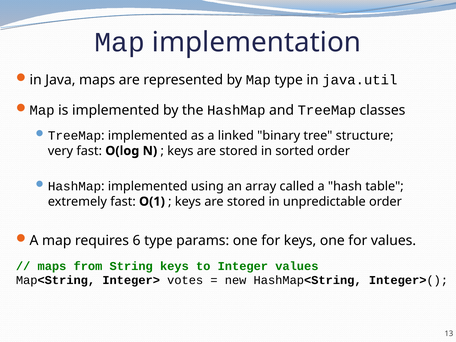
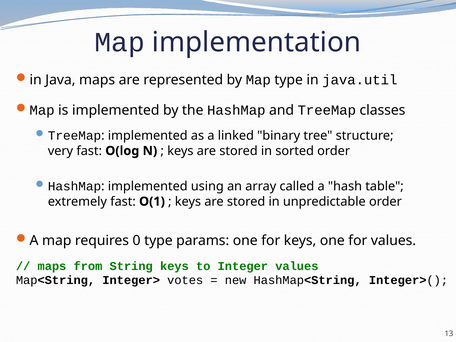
6: 6 -> 0 (137, 241)
